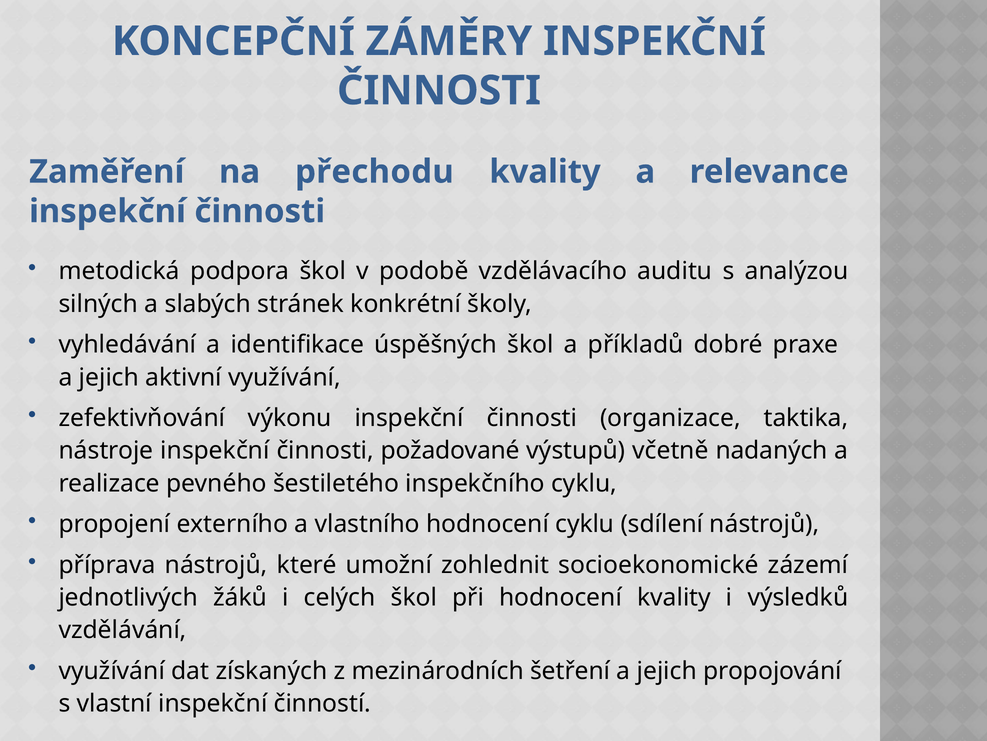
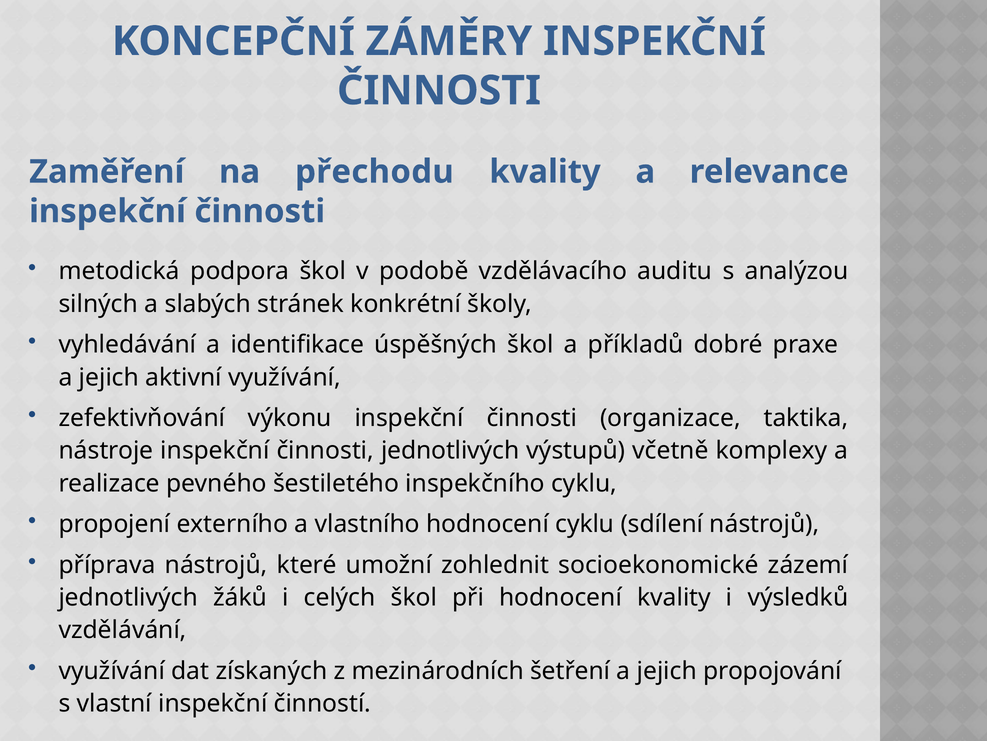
činnosti požadované: požadované -> jednotlivých (450, 450)
nadaných: nadaných -> komplexy (772, 450)
